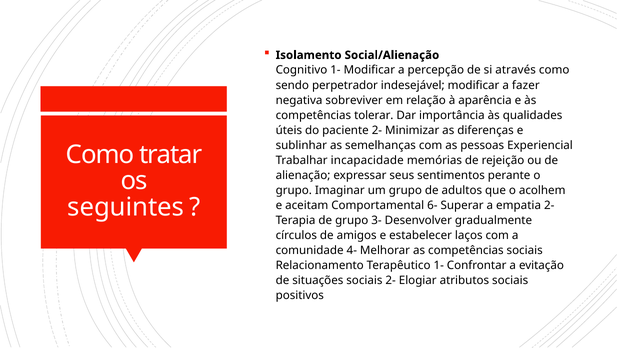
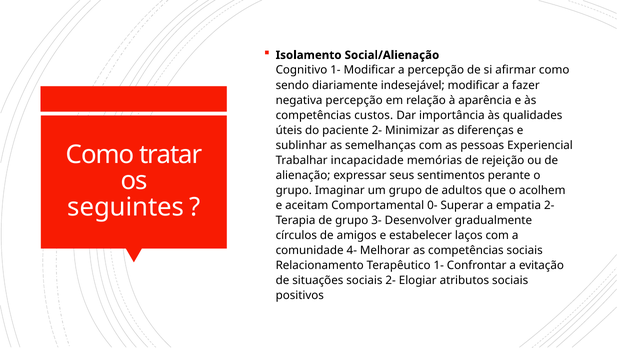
através: através -> afirmar (516, 70)
perpetrador: perpetrador -> diariamente (345, 85)
negativa sobreviver: sobreviver -> percepção (354, 100)
tolerar: tolerar -> custos (374, 115)
6-: 6- -> 0- (432, 205)
